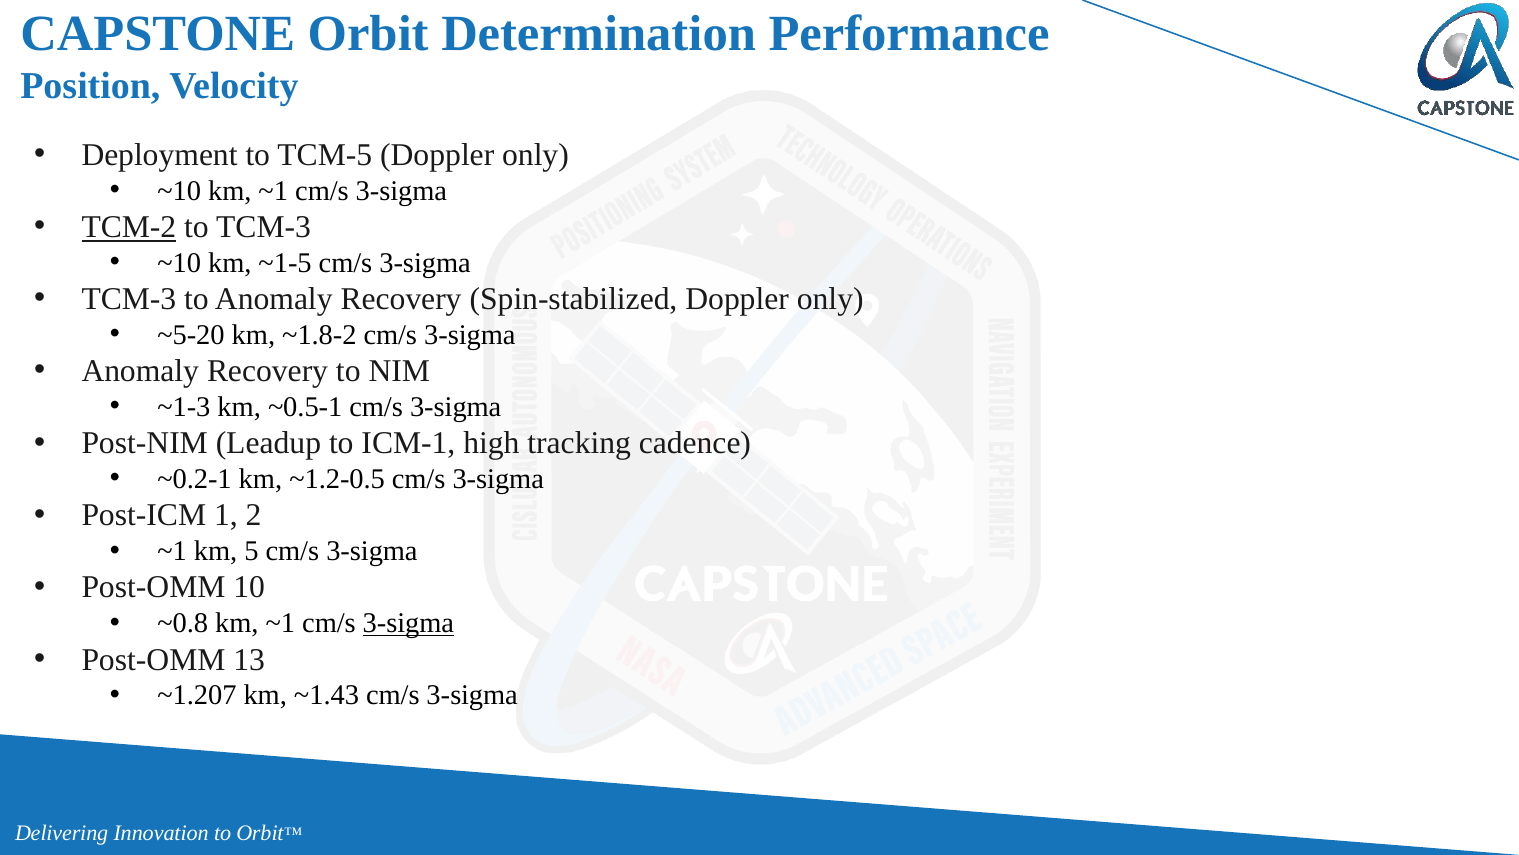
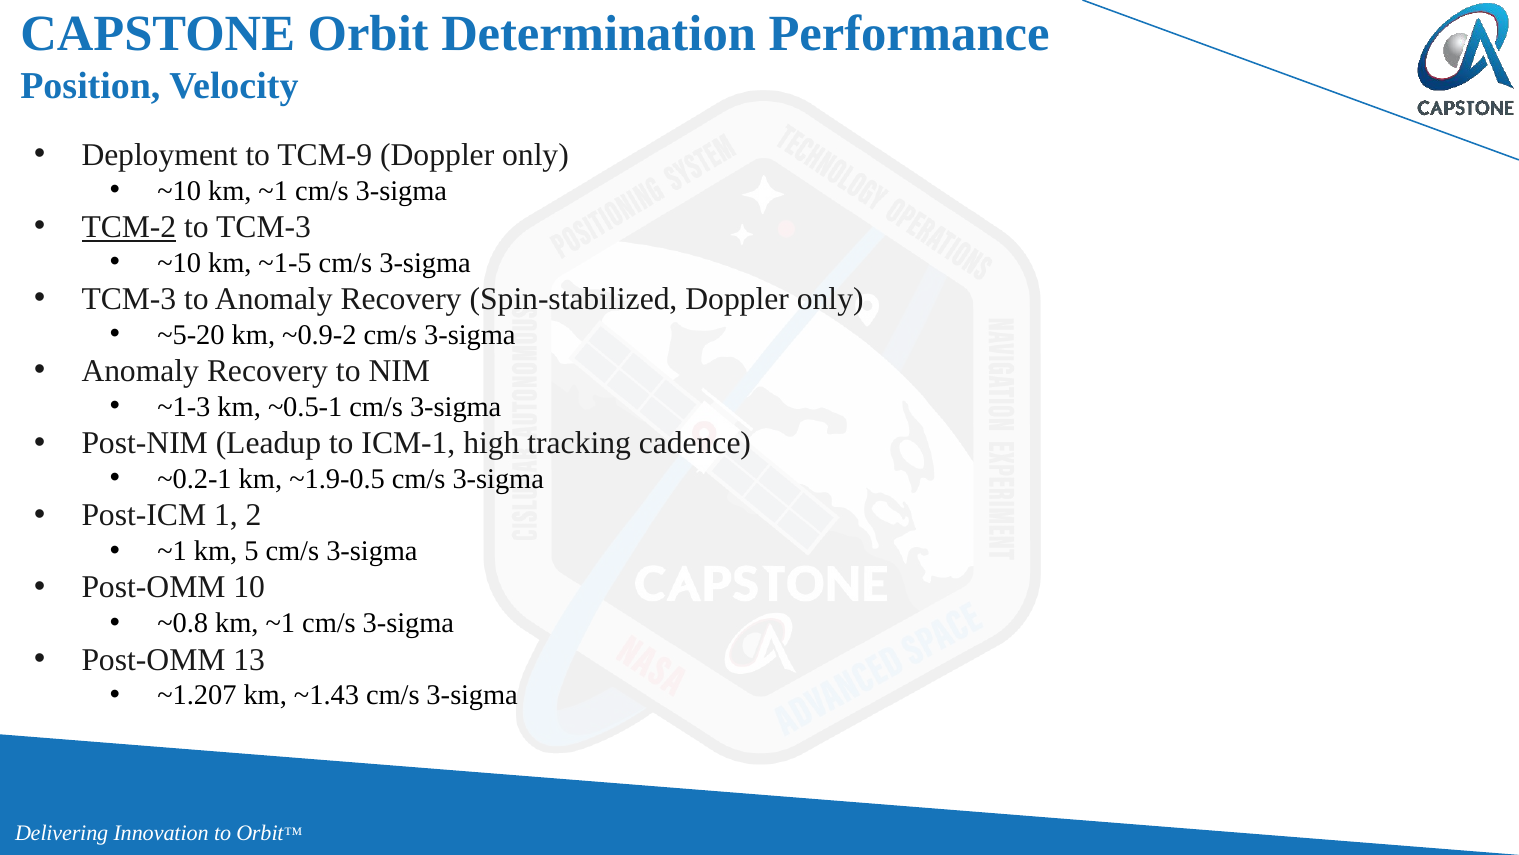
TCM-5: TCM-5 -> TCM-9 (325, 155)
~1.8-2: ~1.8-2 -> ~0.9-2 (319, 335)
~1.2-0.5: ~1.2-0.5 -> ~1.9-0.5 (337, 479)
3-sigma underline: present -> none (408, 623)
